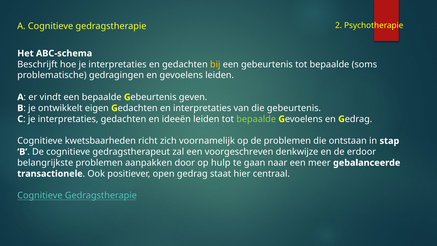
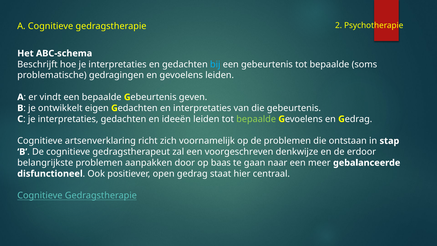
bij colour: yellow -> light blue (215, 64)
kwetsbaarheden: kwetsbaarheden -> artsenverklaring (100, 141)
hulp: hulp -> baas (221, 163)
transactionele: transactionele -> disfunctioneel (50, 174)
